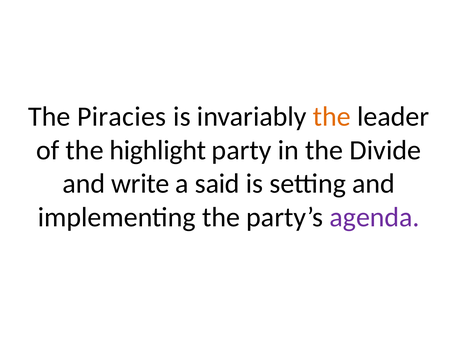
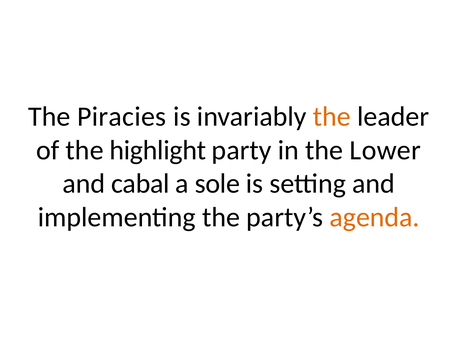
Divide: Divide -> Lower (385, 150)
write: write -> cabal (140, 184)
said: said -> sole (217, 184)
agenda colour: purple -> orange (375, 218)
